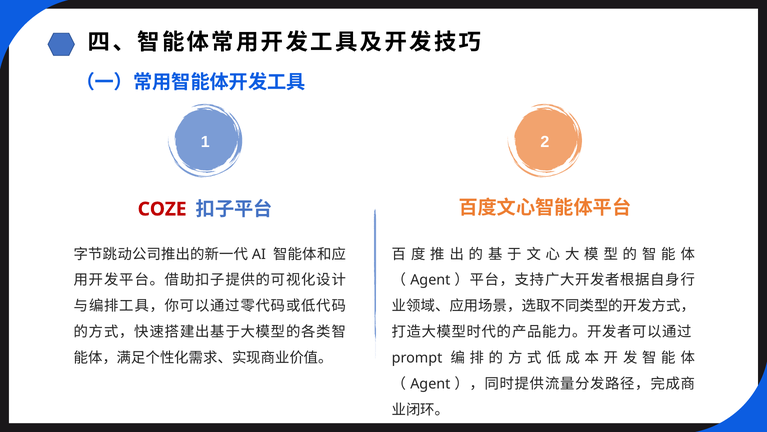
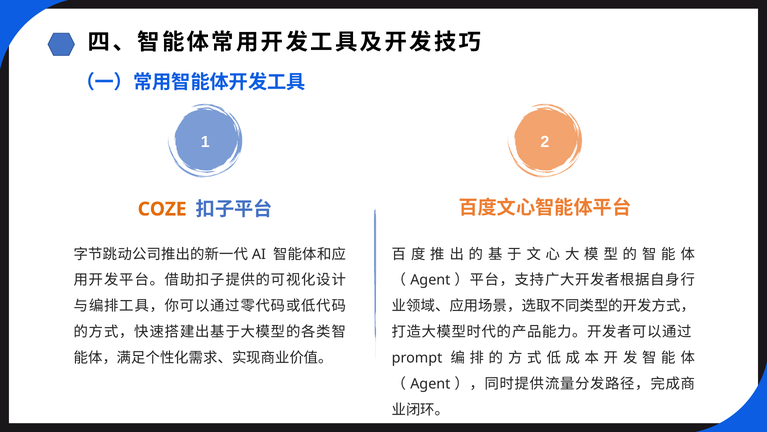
COZE colour: red -> orange (162, 209)
